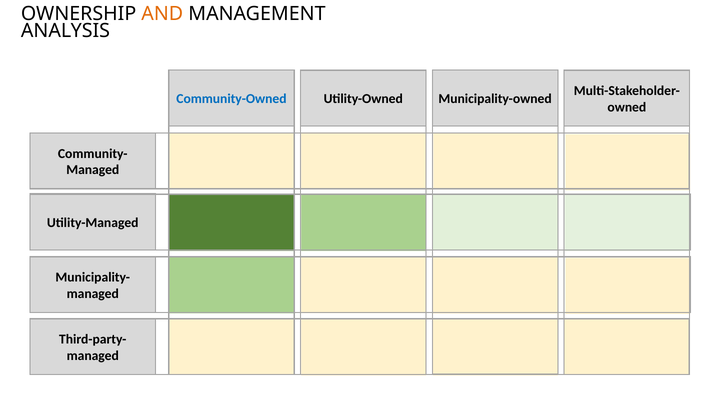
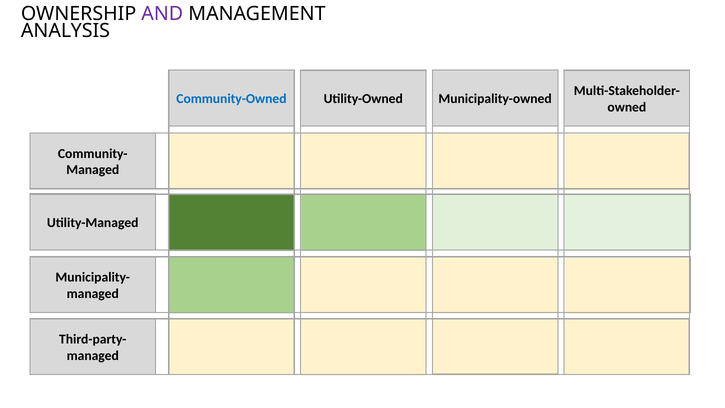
AND colour: orange -> purple (162, 14)
